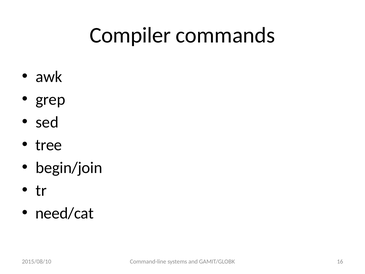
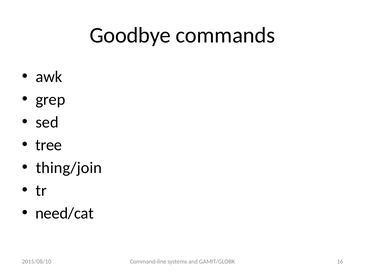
Compiler: Compiler -> Goodbye (130, 35)
begin/join: begin/join -> thing/join (69, 168)
